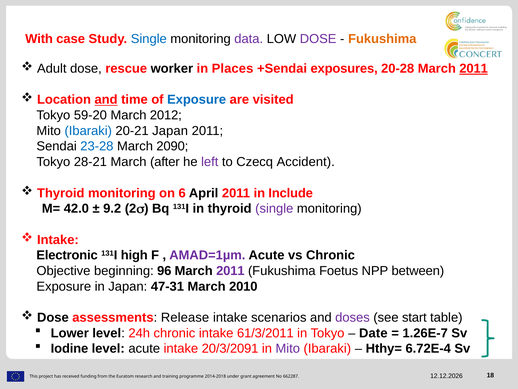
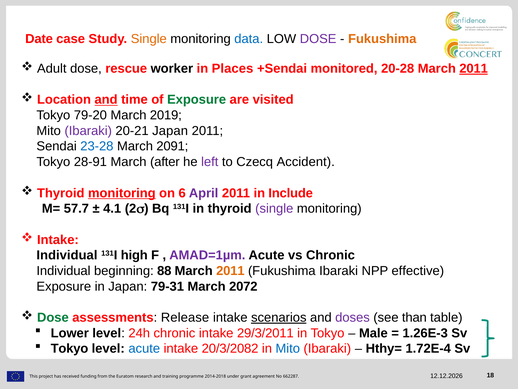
With: With -> Date (39, 39)
Single colour: blue -> orange (149, 39)
data colour: purple -> blue (249, 39)
exposures: exposures -> monitored (344, 68)
Exposure colour: blue -> green (197, 100)
59-20: 59-20 -> 79-20 (90, 115)
2012: 2012 -> 2019 (166, 115)
Ibaraki colour: blue -> purple (88, 131)
2090: 2090 -> 2091 (172, 146)
28-21: 28-21 -> 28-91 (90, 162)
monitoring underline: none -> present (122, 193)
April colour: black -> purple (204, 193)
42.0: 42.0 -> 57.7 (76, 208)
9.2: 9.2 -> 4.1 (112, 208)
Electronic: Electronic -> Individual (67, 255)
Objective: Objective -> Individual (63, 271)
96: 96 -> 88 (164, 271)
2011 colour: purple -> orange (230, 271)
Fukushima Foetus: Foetus -> Ibaraki (339, 271)
between: between -> effective (418, 271)
47-31: 47-31 -> 79-31 (167, 286)
2010: 2010 -> 2072 (243, 286)
Dose colour: black -> green (53, 317)
scenarios underline: none -> present (279, 317)
start: start -> than (414, 317)
61/3/2011: 61/3/2011 -> 29/3/2011 (265, 333)
Date: Date -> Male (373, 333)
1.26E-7: 1.26E-7 -> 1.26E-3 (425, 333)
Iodine: Iodine -> Tokyo (70, 348)
acute colour: black -> blue (144, 348)
20/3/2091: 20/3/2091 -> 20/3/2082 (230, 348)
Mito colour: purple -> blue (288, 348)
6.72E-4: 6.72E-4 -> 1.72E-4 (428, 348)
